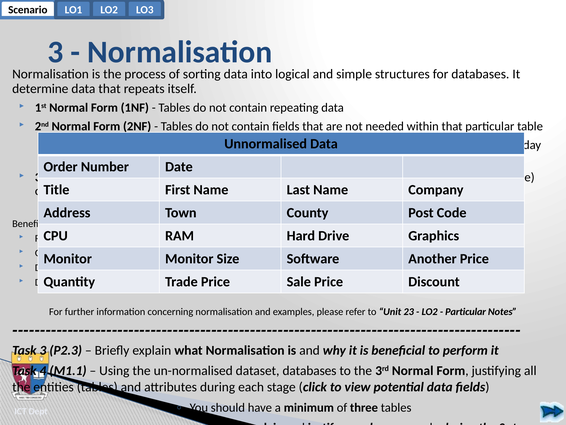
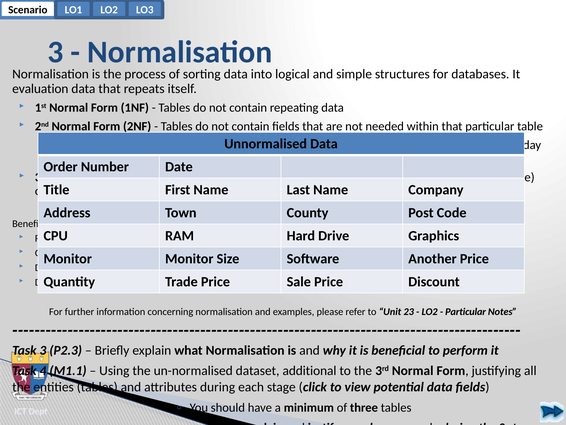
determine: determine -> evaluation (40, 89)
dataset databases: databases -> additional (309, 370)
